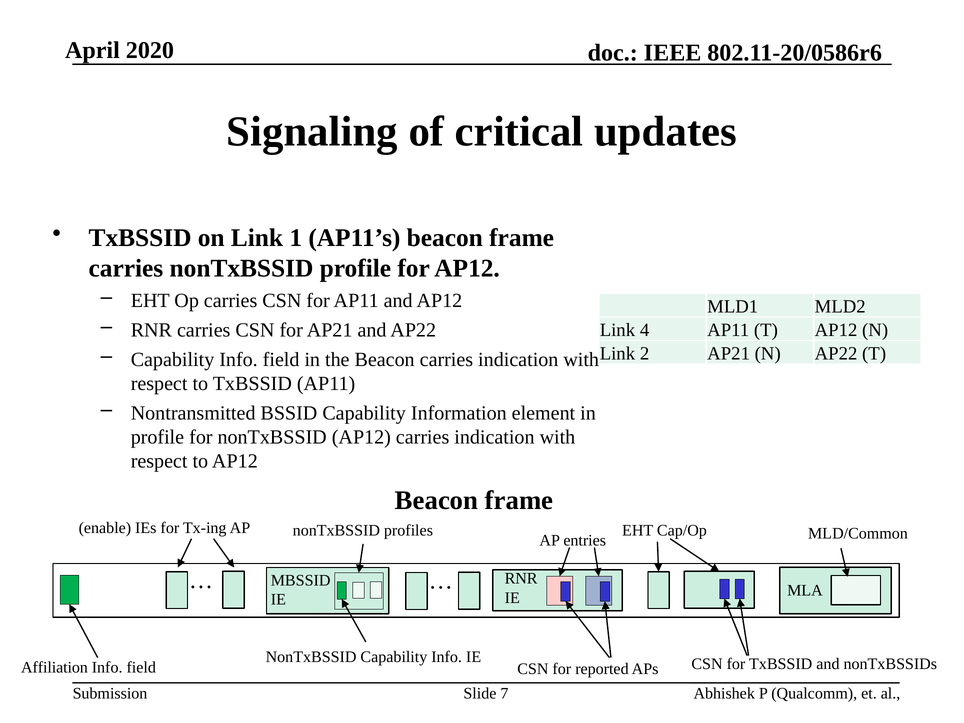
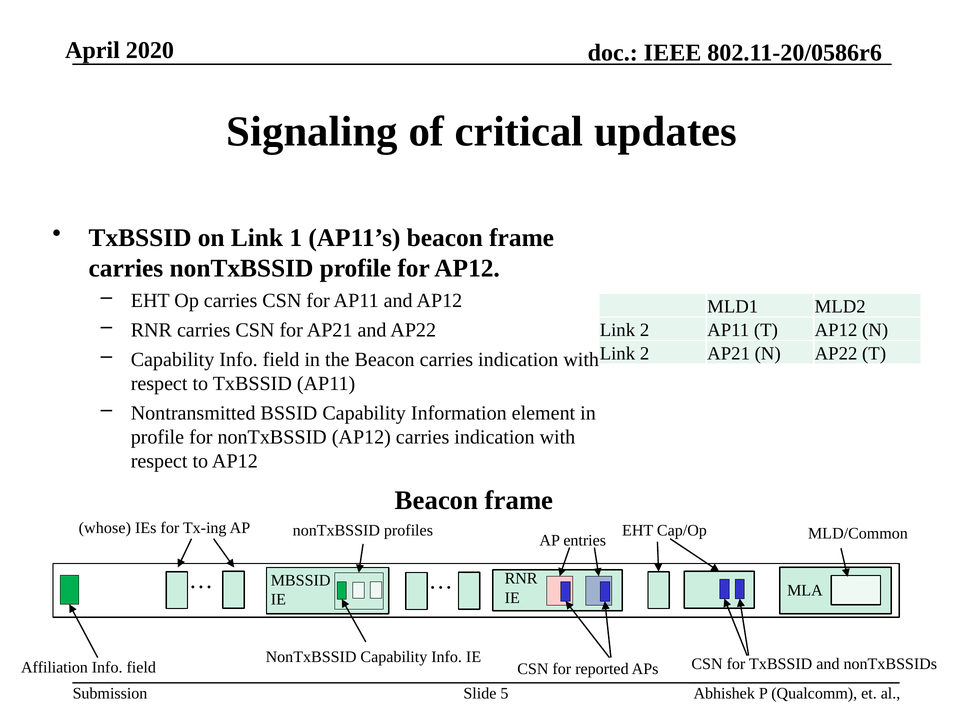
4: 4 -> 2 (645, 330)
enable: enable -> whose (105, 528)
7: 7 -> 5 (504, 693)
